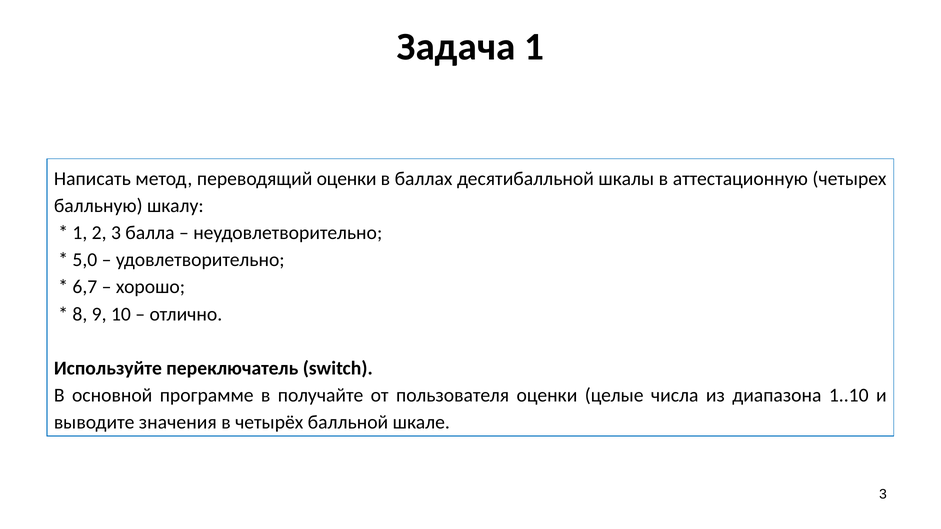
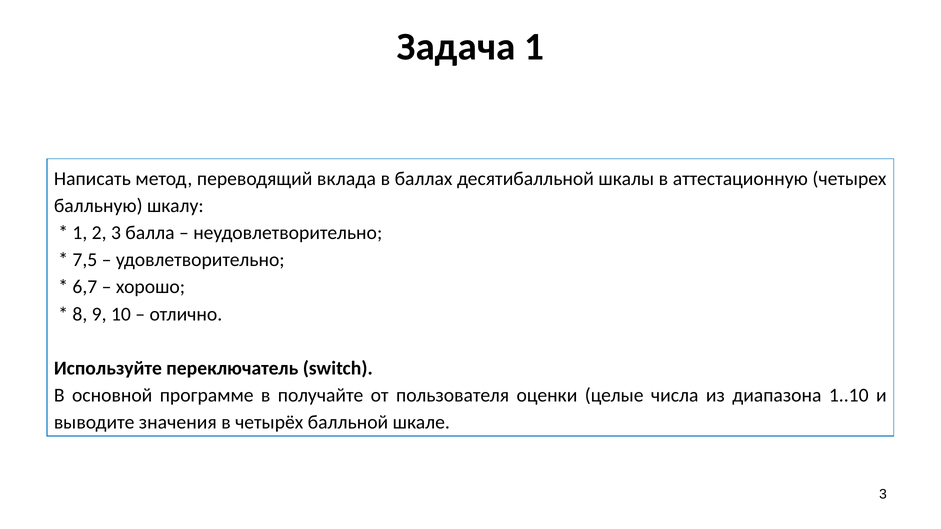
переводящий оценки: оценки -> вклада (346, 179)
5,0: 5,0 -> 7,5 (85, 260)
